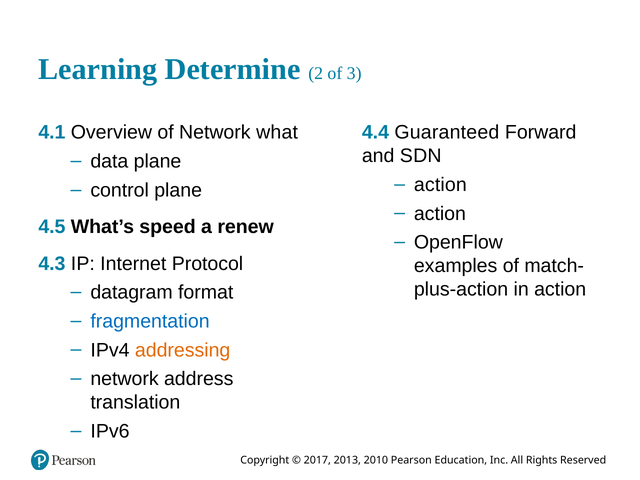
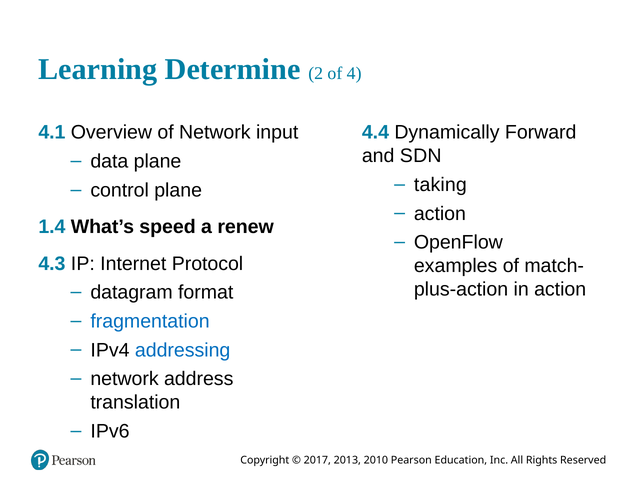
3: 3 -> 4 (354, 74)
what: what -> input (277, 133)
Guaranteed: Guaranteed -> Dynamically (447, 133)
action: action -> taking (440, 185)
4.5: 4.5 -> 1.4 (52, 227)
addressing colour: orange -> blue (183, 350)
